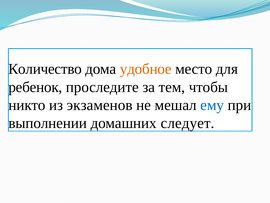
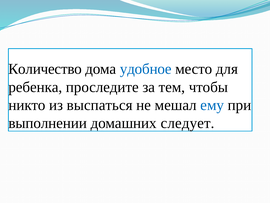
удобное colour: orange -> blue (146, 69)
ребенок: ребенок -> ребенка (35, 87)
экзаменов: экзаменов -> выспаться (100, 105)
